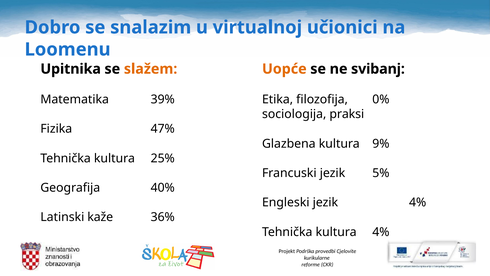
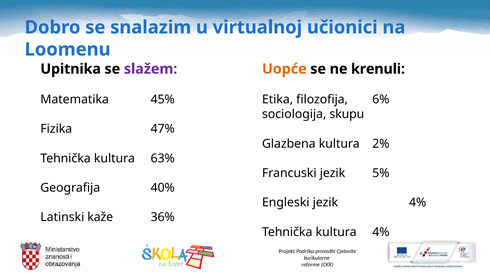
slažem colour: orange -> purple (151, 69)
svibanj: svibanj -> krenuli (378, 69)
39%: 39% -> 45% (163, 99)
0%: 0% -> 6% (381, 99)
praksi: praksi -> skupu (347, 114)
9%: 9% -> 2% (381, 143)
25%: 25% -> 63% (163, 158)
